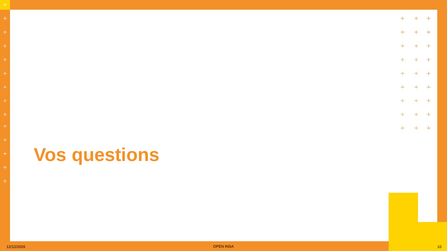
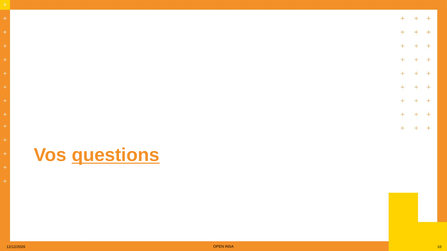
questions underline: none -> present (116, 155)
